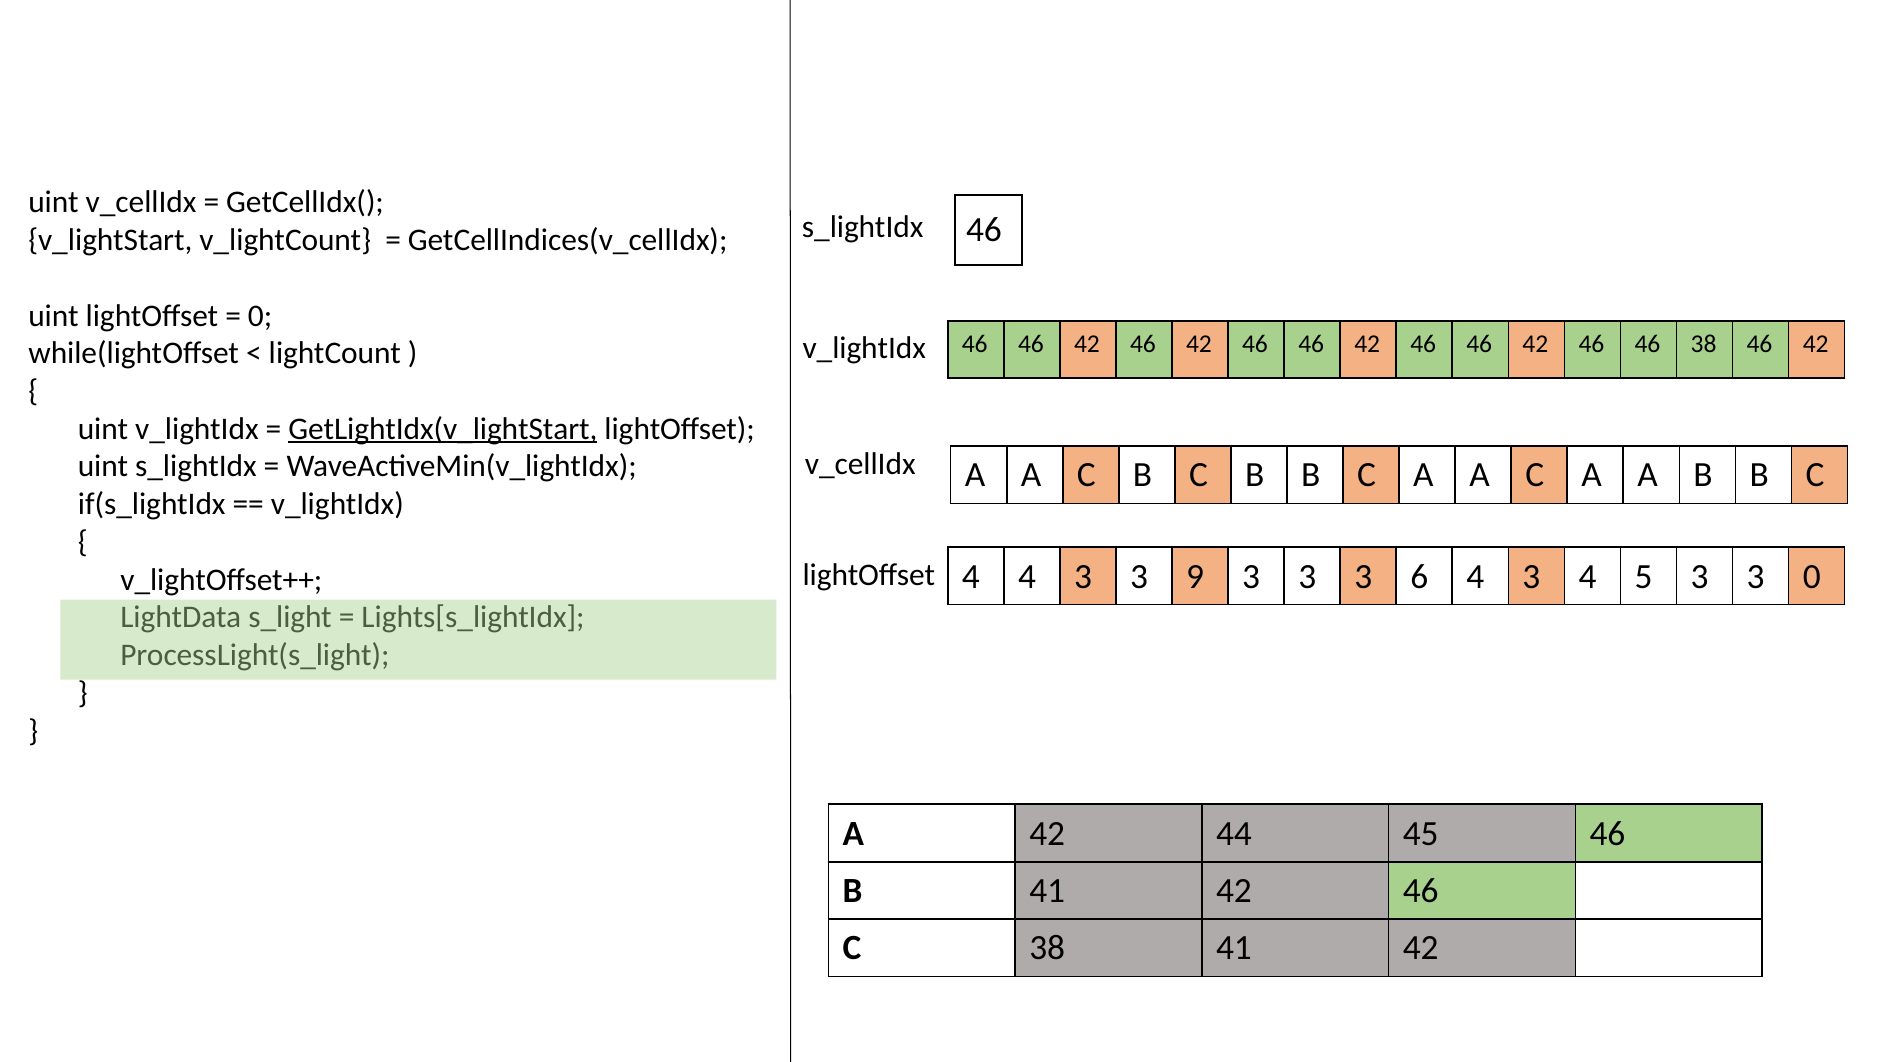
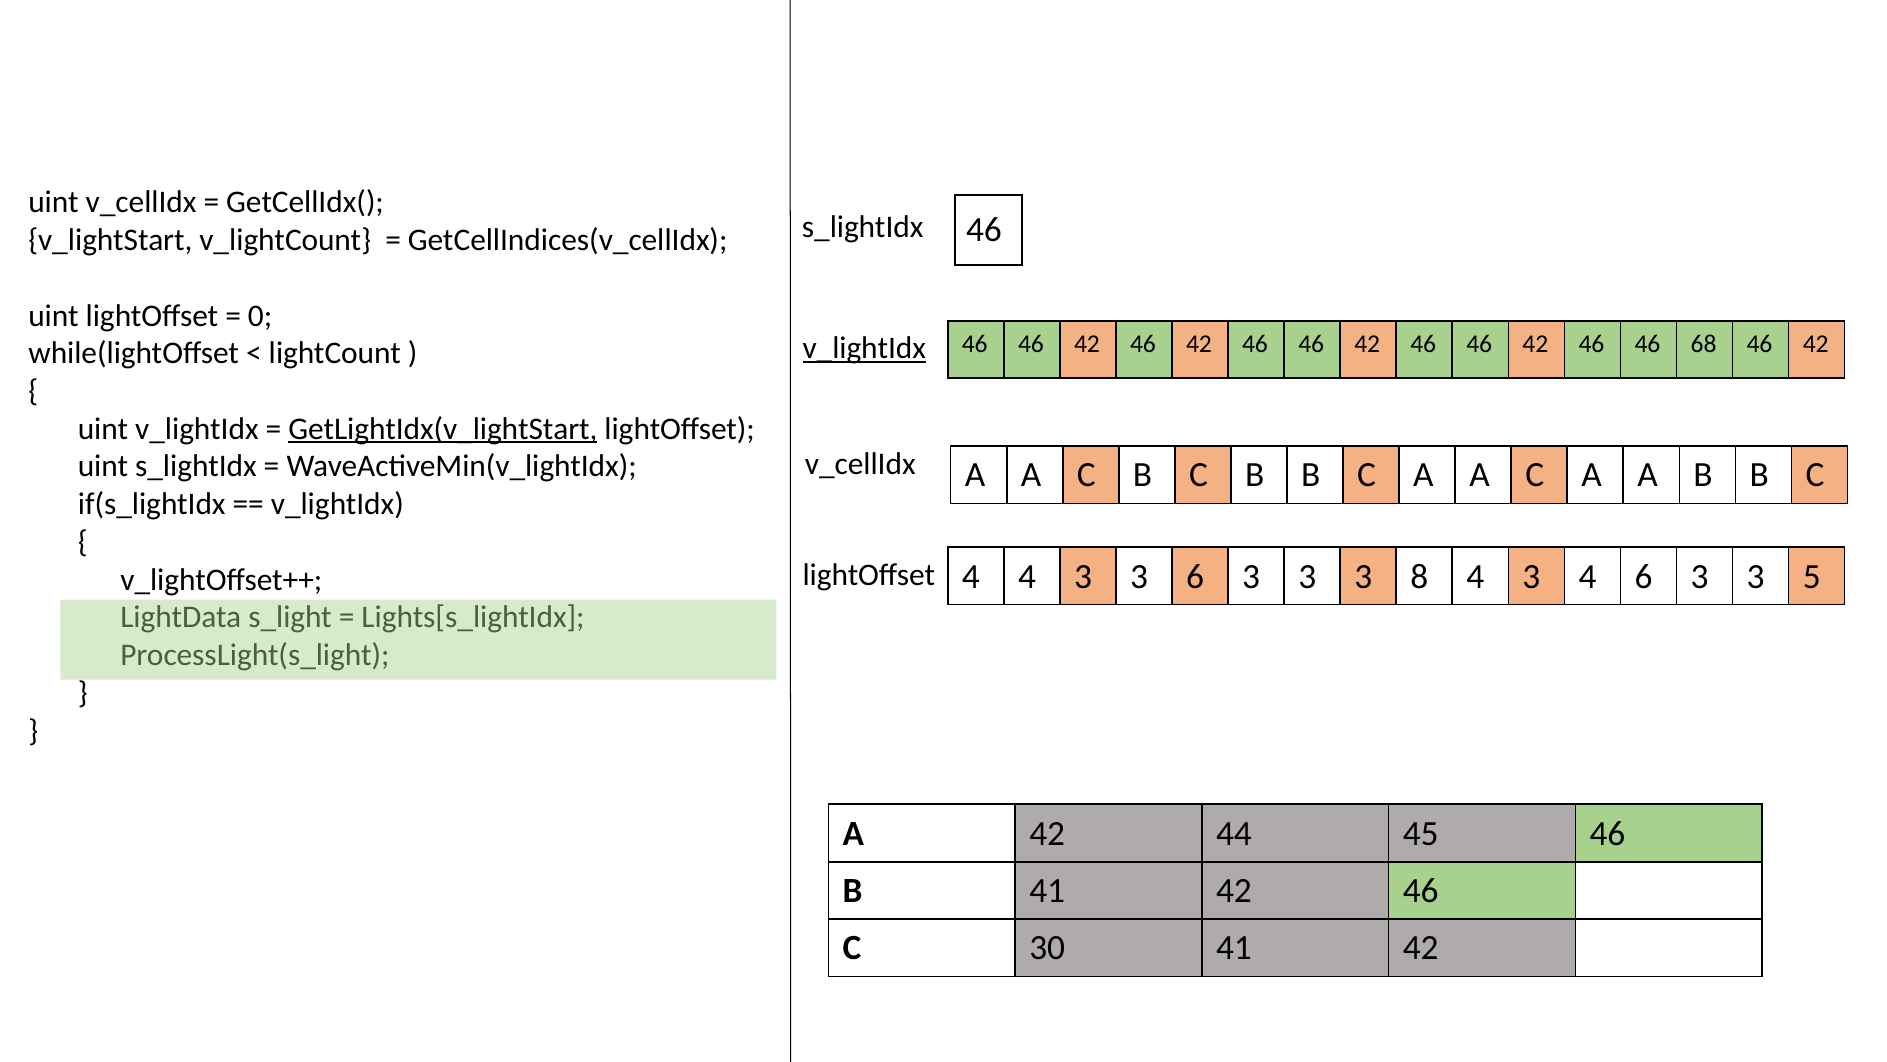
46 38: 38 -> 68 (1704, 344)
v_lightIdx underline: none -> present (864, 348)
3 9: 9 -> 6 (1195, 576)
6: 6 -> 8 (1419, 576)
4 5: 5 -> 6 (1644, 576)
3 0: 0 -> 5 (1812, 576)
C 38: 38 -> 30 (1047, 948)
